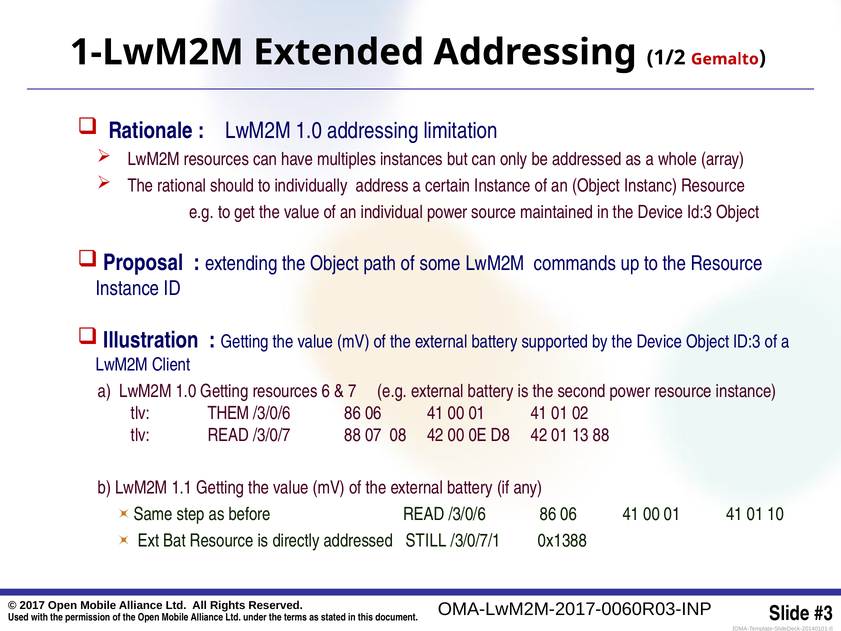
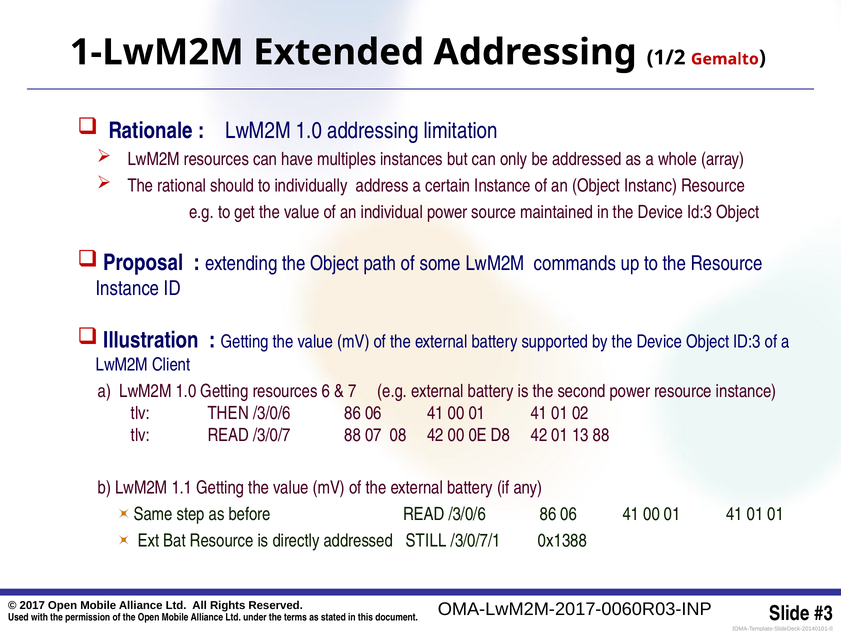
THEM: THEM -> THEN (228, 413)
01 10: 10 -> 01 (776, 514)
